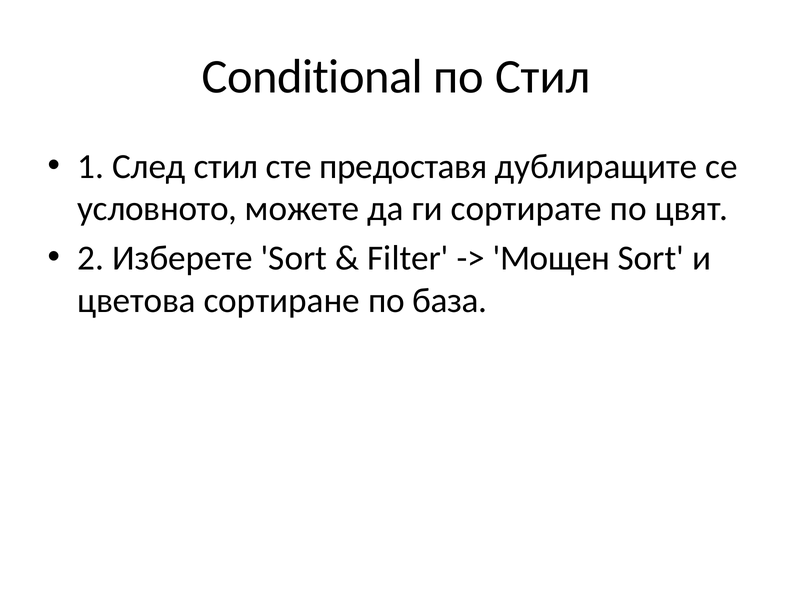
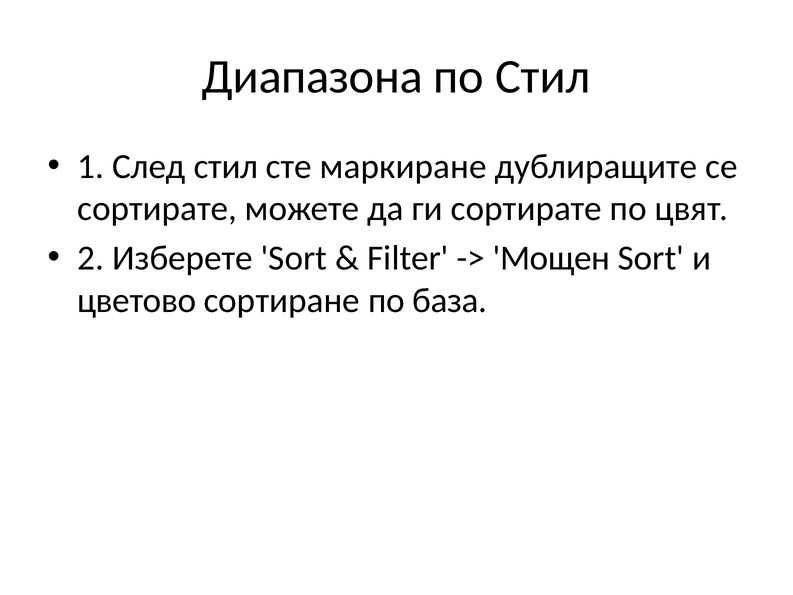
Conditional: Conditional -> Диапазона (312, 77)
предоставя: предоставя -> маркиране (403, 166)
условното: условното -> сортирате (157, 209)
цветова: цветова -> цветово (137, 300)
